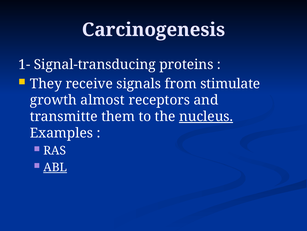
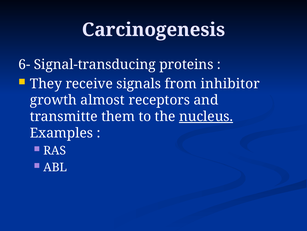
1-: 1- -> 6- (24, 64)
stimulate: stimulate -> inhibitor (230, 84)
ABL underline: present -> none (55, 167)
